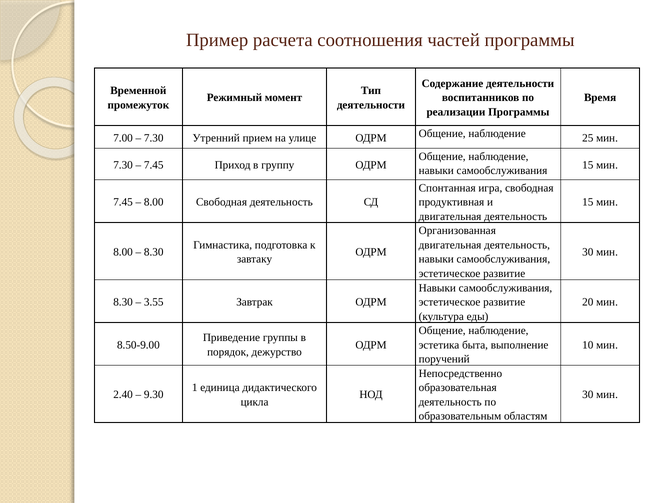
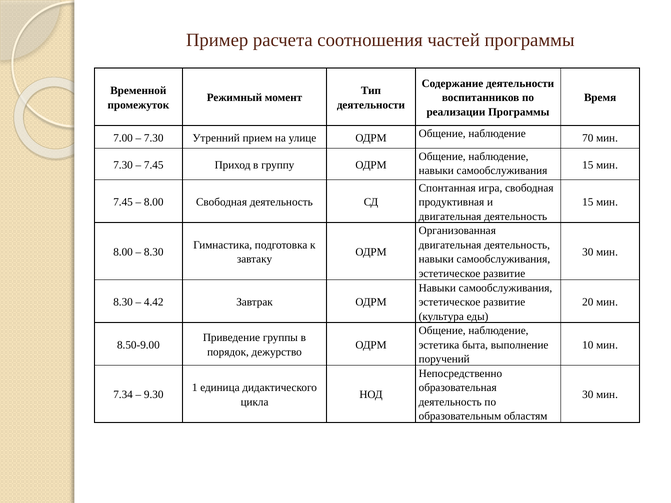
25: 25 -> 70 (588, 138)
3.55: 3.55 -> 4.42 (154, 302)
2.40: 2.40 -> 7.34 (123, 395)
